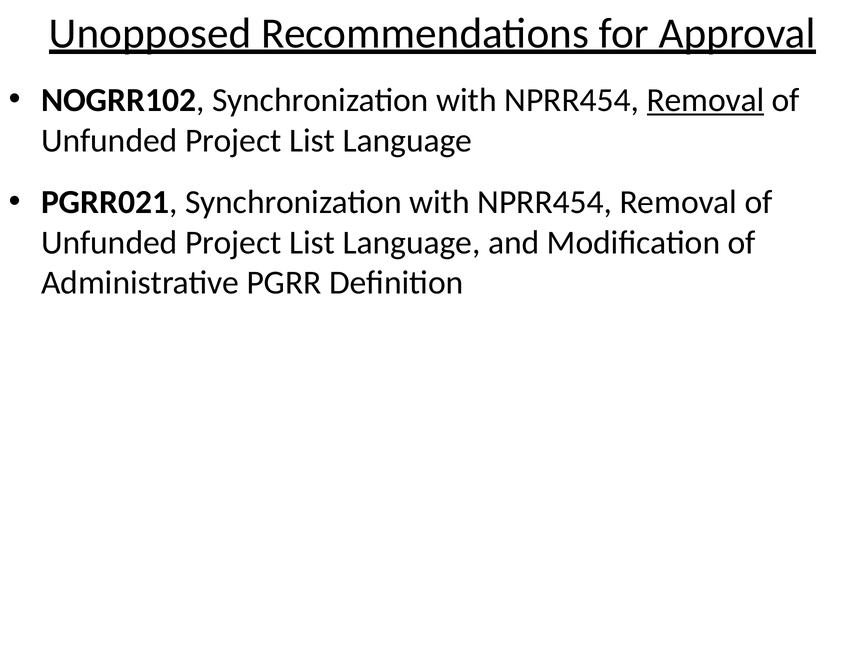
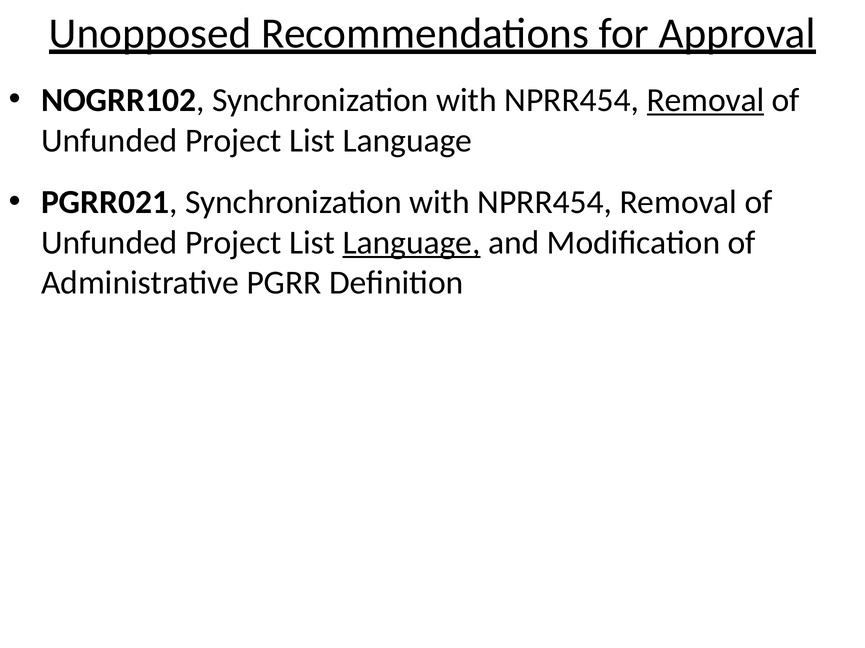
Language underline: none -> present (412, 243)
